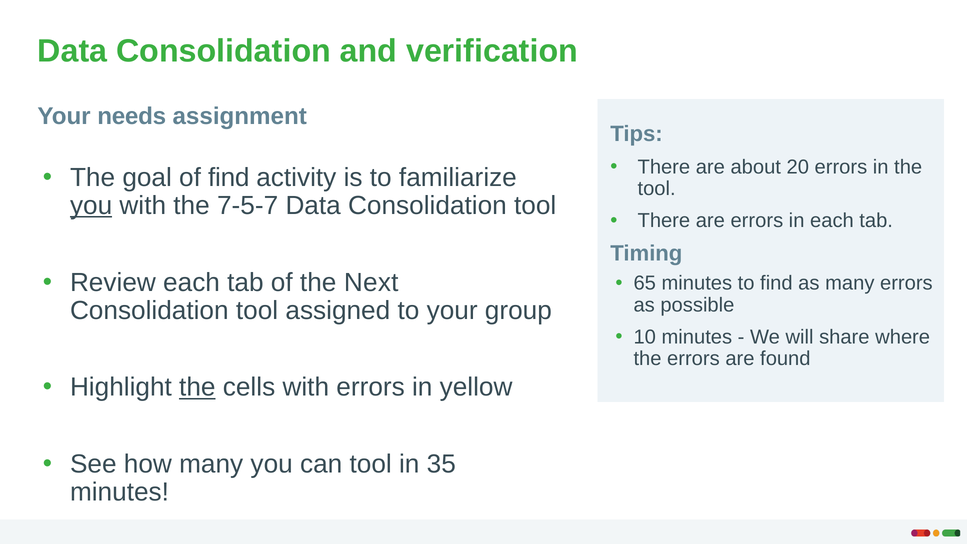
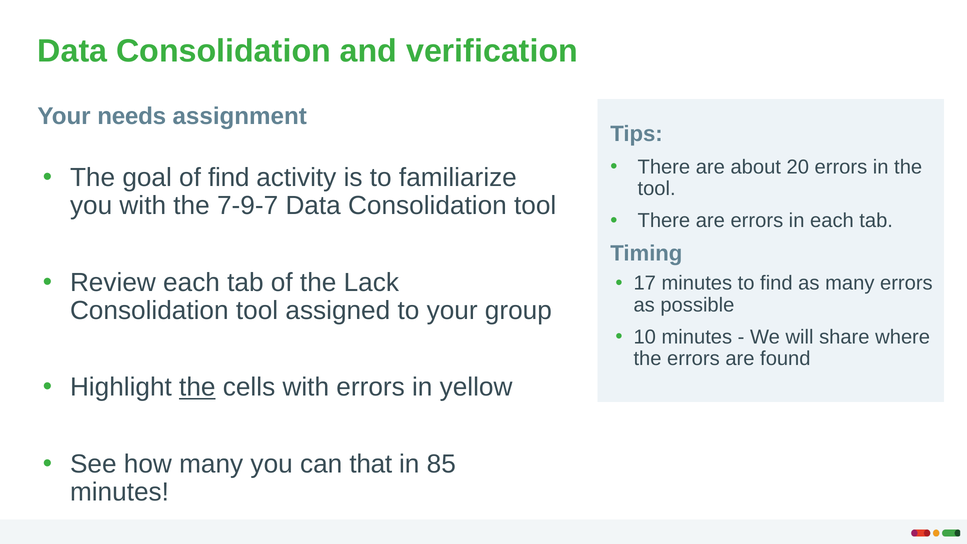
you underline: present -> none (91, 206)
7-5-7: 7-5-7 -> 7-9-7 (248, 206)
Next: Next -> Lack (371, 282)
65: 65 -> 17 (645, 283)
can tool: tool -> that (371, 464)
35: 35 -> 85 (441, 464)
